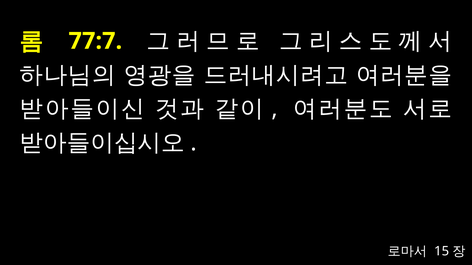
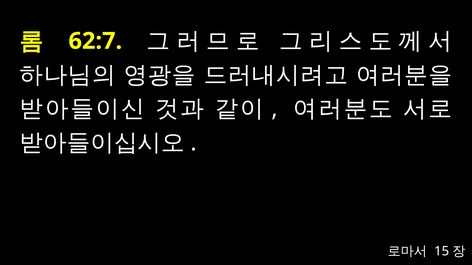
77:7: 77:7 -> 62:7 (95, 41)
